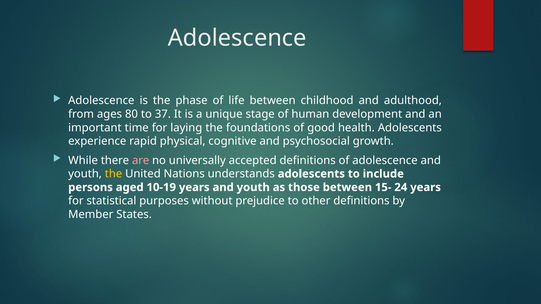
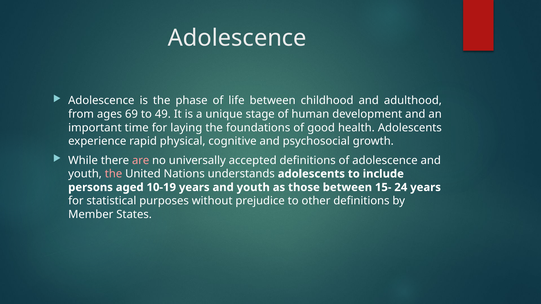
80: 80 -> 69 (131, 114)
37: 37 -> 49 (163, 114)
the colour: yellow -> pink (114, 174)
